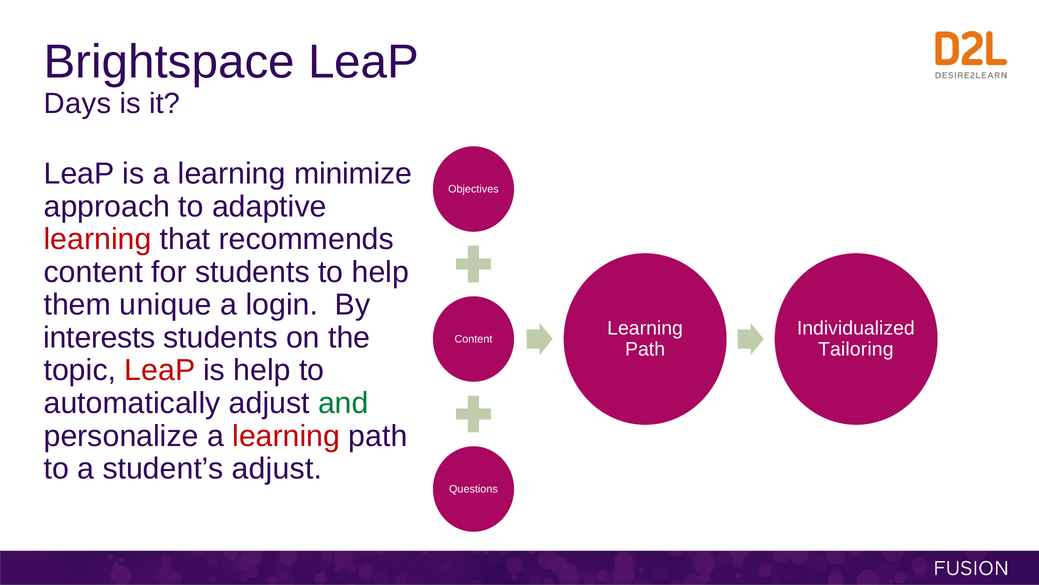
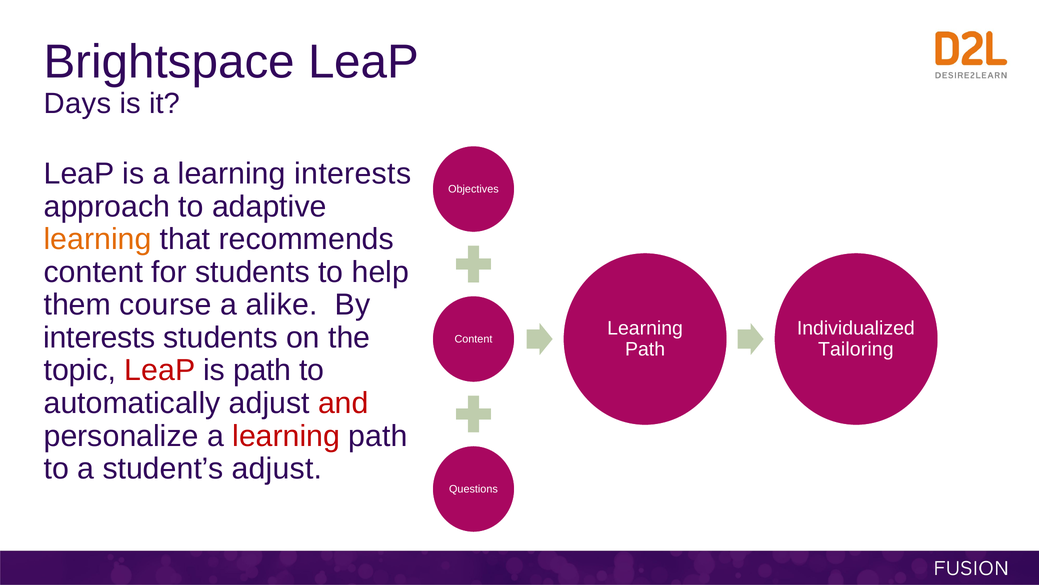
learning minimize: minimize -> interests (353, 174)
learning colour: red -> orange (98, 239)
unique: unique -> course (166, 305)
login: login -> alike (282, 305)
is help: help -> path (262, 370)
and colour: green -> red (343, 403)
